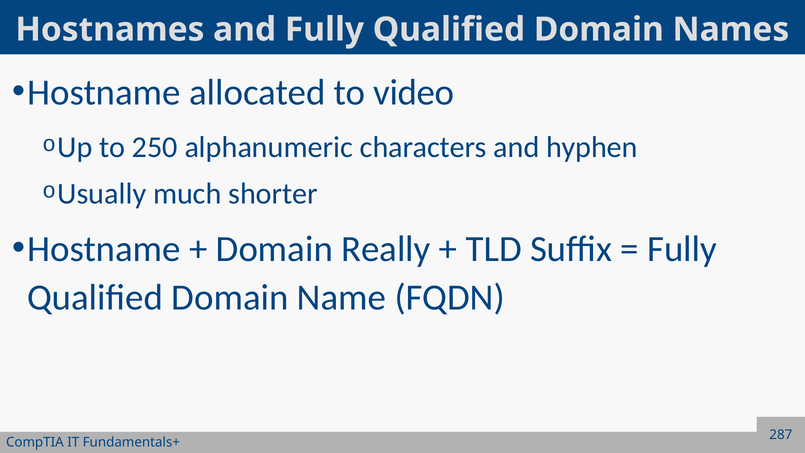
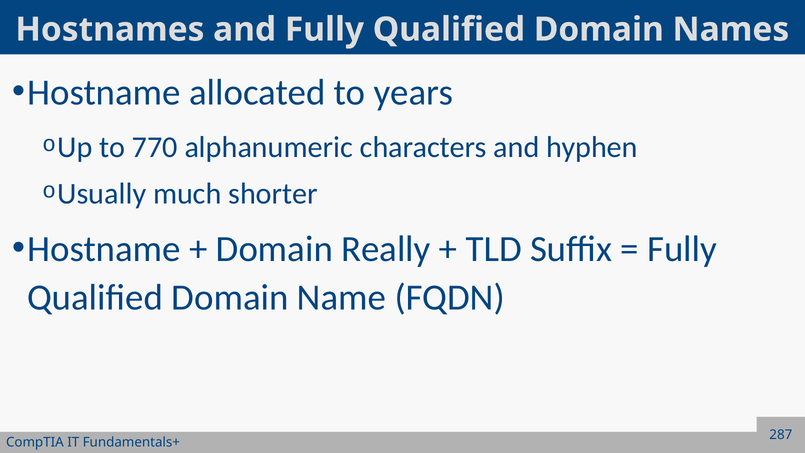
video: video -> years (413, 93)
250: 250 -> 770 (155, 147)
